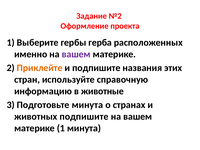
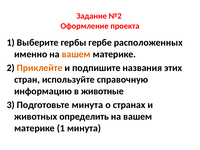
герба: герба -> гербе (100, 43)
вашем colour: purple -> orange (76, 54)
животных подпишите: подпишите -> определить (84, 117)
